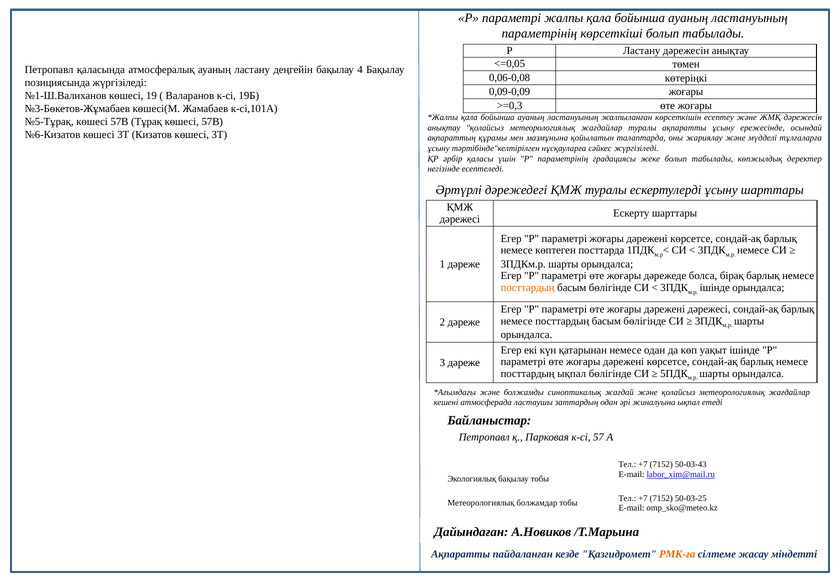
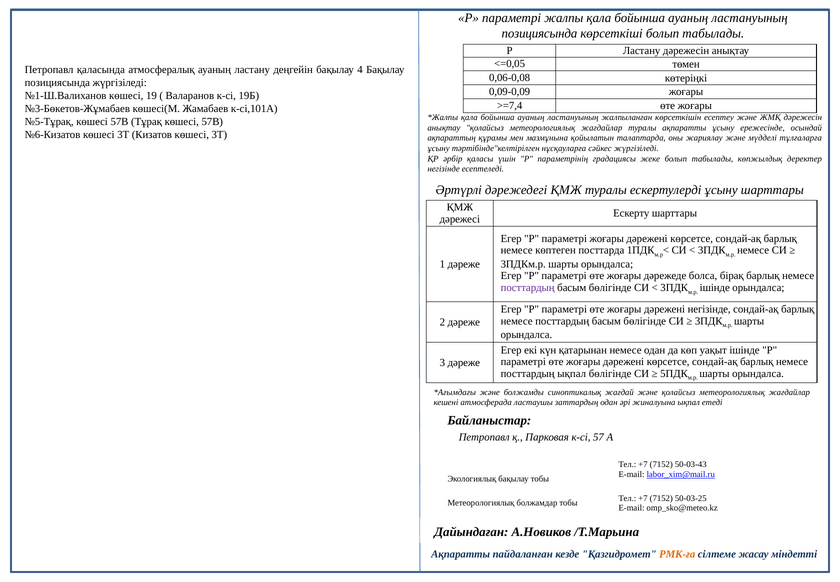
параметрінің: параметрінің -> позициясында (539, 34)
>=0,3: >=0,3 -> >=7,4 (510, 105)
посттардың colour: orange -> purple (528, 288)
дәрежені дәрежесі: дәрежесі -> негізінде (709, 309)
